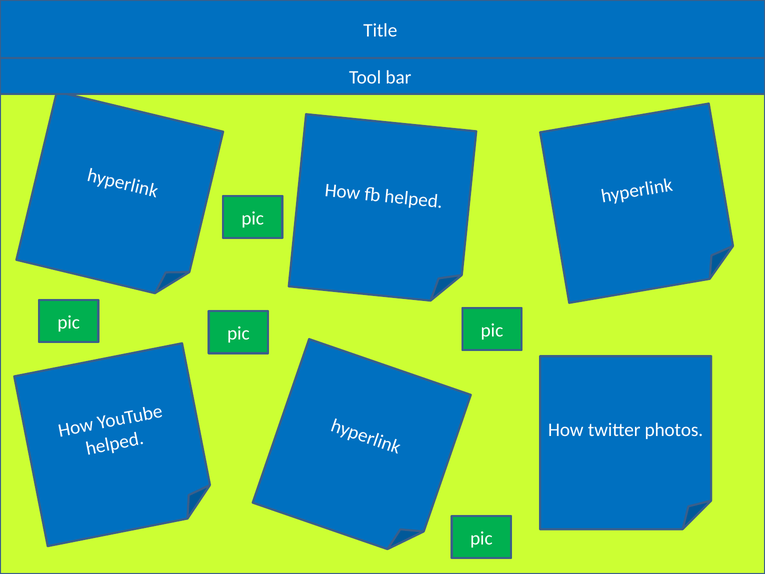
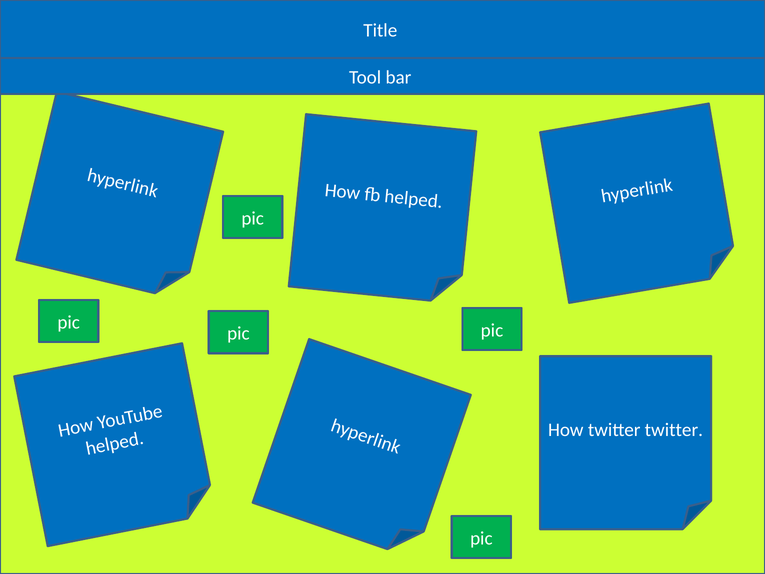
twitter photos: photos -> twitter (674, 430)
